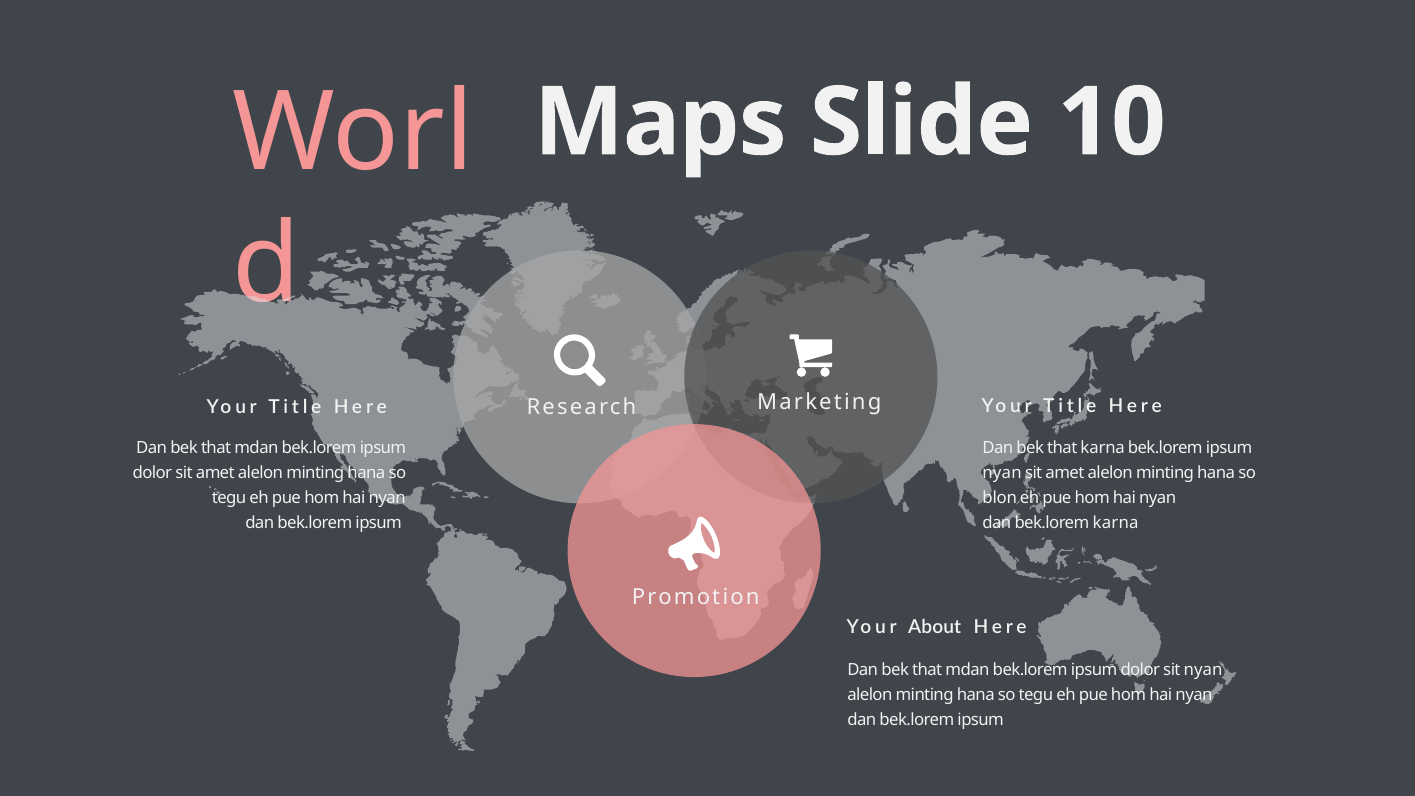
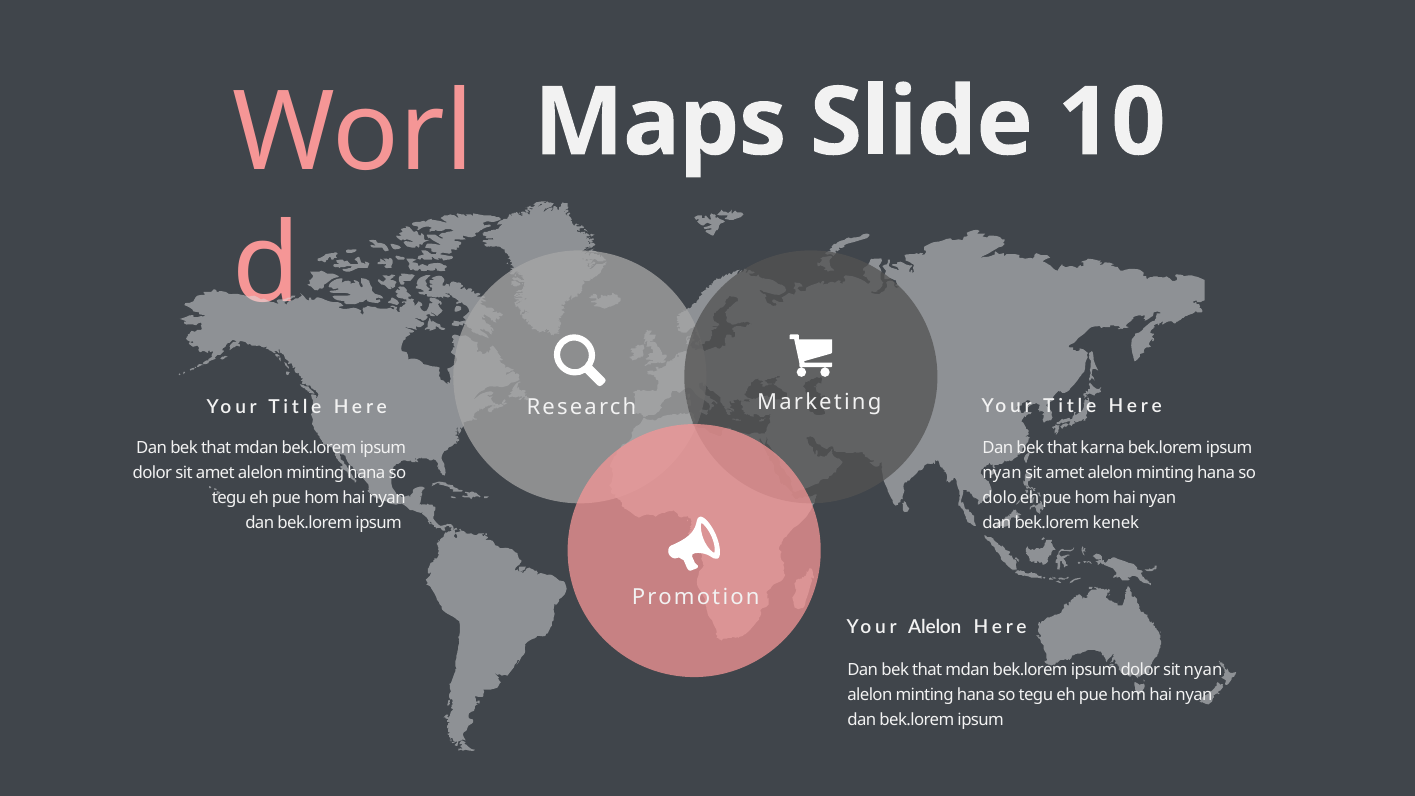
blon: blon -> dolo (1000, 498)
bek.lorem karna: karna -> kenek (1116, 523)
Your About: About -> Alelon (935, 627)
